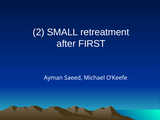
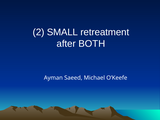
FIRST: FIRST -> BOTH (92, 44)
